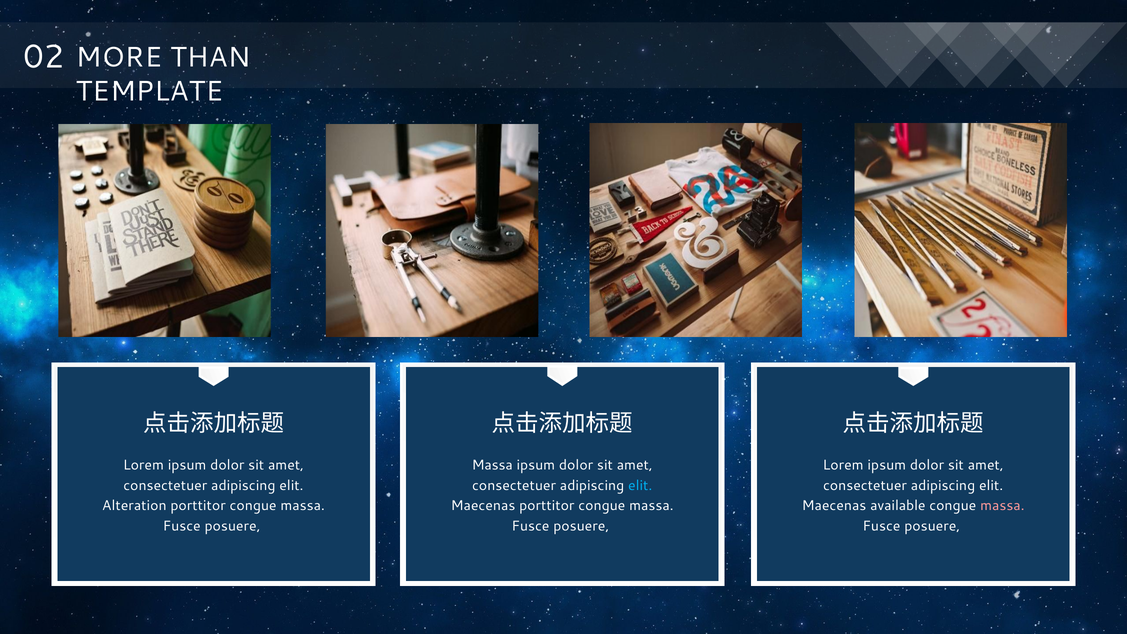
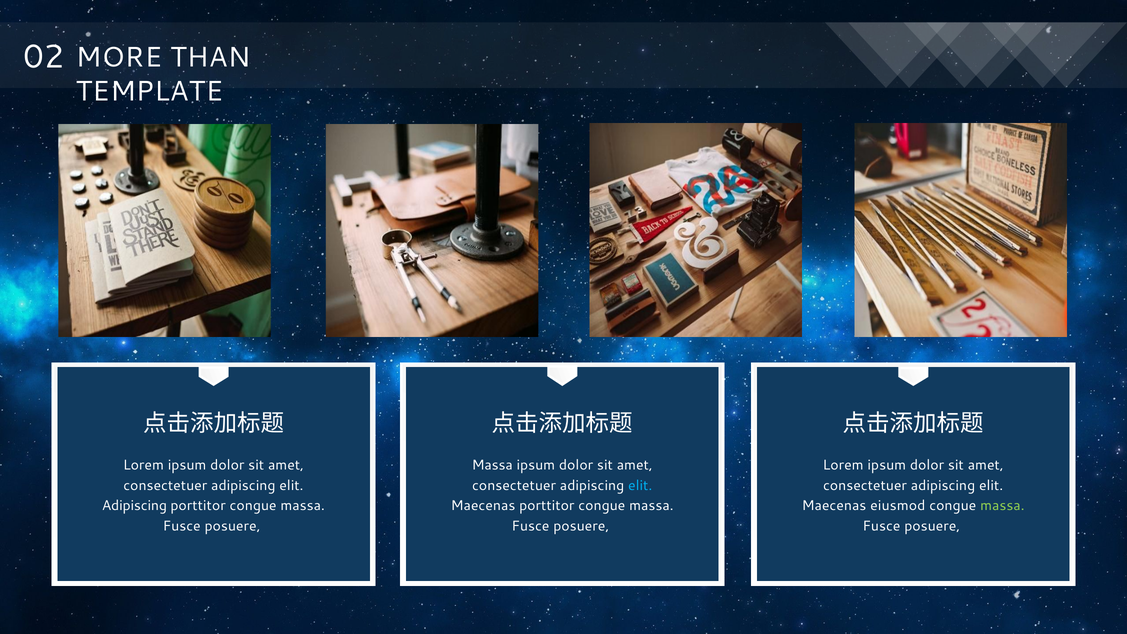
Alteration: Alteration -> Adipiscing (134, 506)
available: available -> eiusmod (898, 506)
massa colour: pink -> light green (1002, 506)
